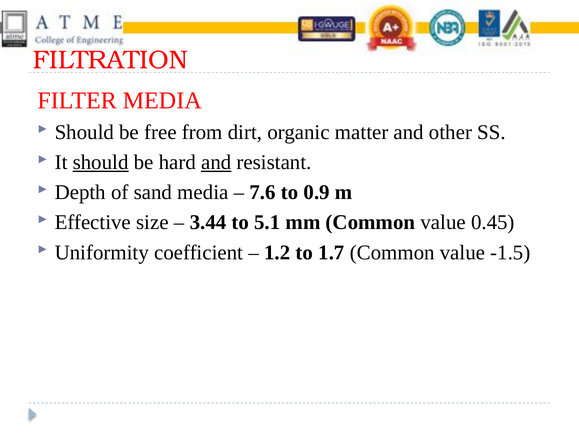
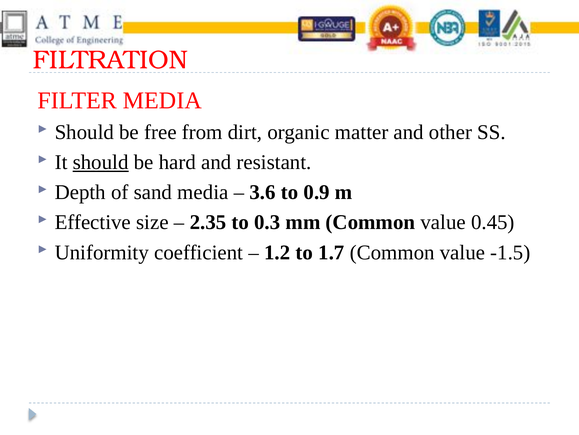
and underline: present -> none (216, 162)
7.6: 7.6 -> 3.6 (263, 192)
3.44: 3.44 -> 2.35 (208, 222)
5.1: 5.1 -> 0.3 (267, 222)
